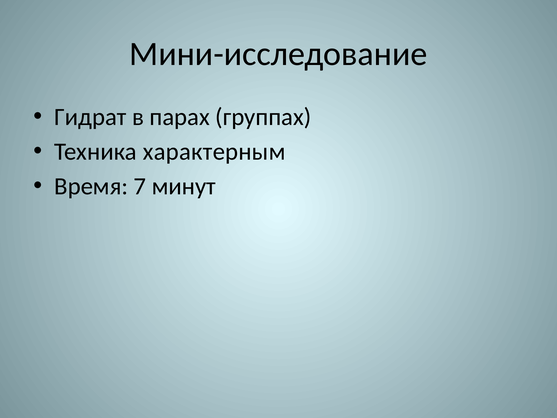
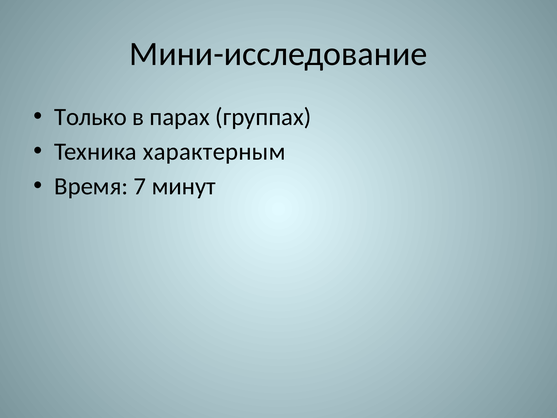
Гидрат: Гидрат -> Только (91, 117)
